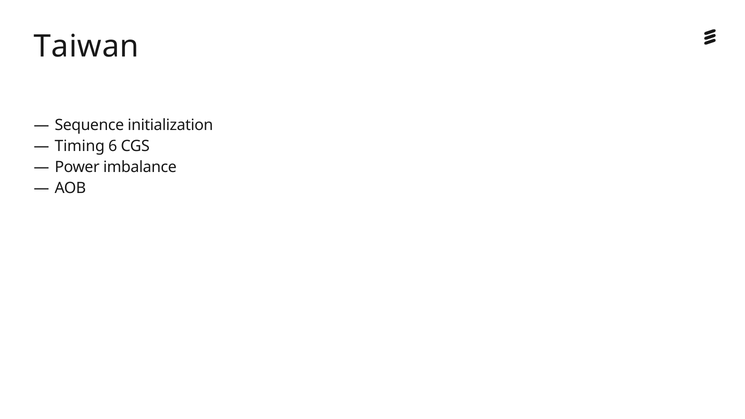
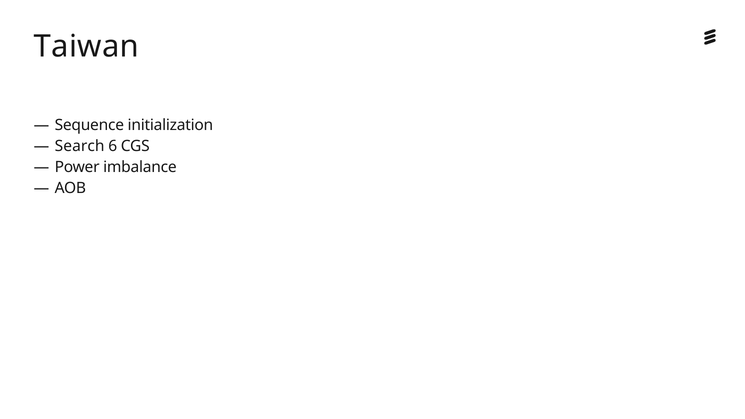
Timing: Timing -> Search (80, 146)
